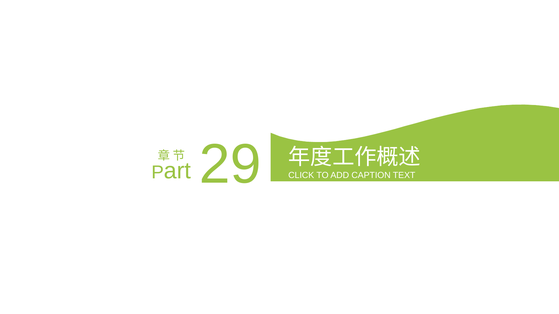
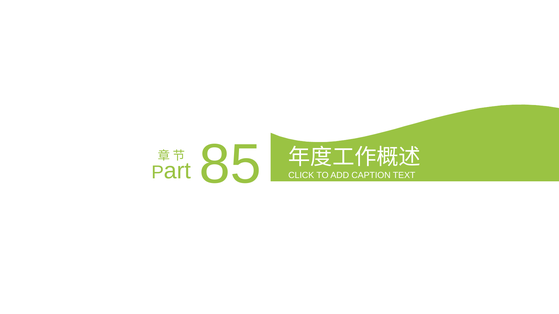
29: 29 -> 85 (230, 165)
